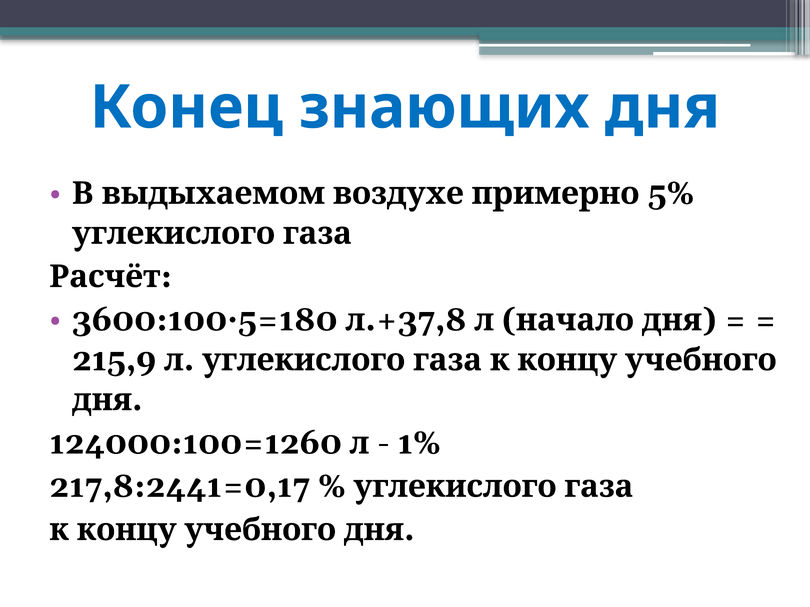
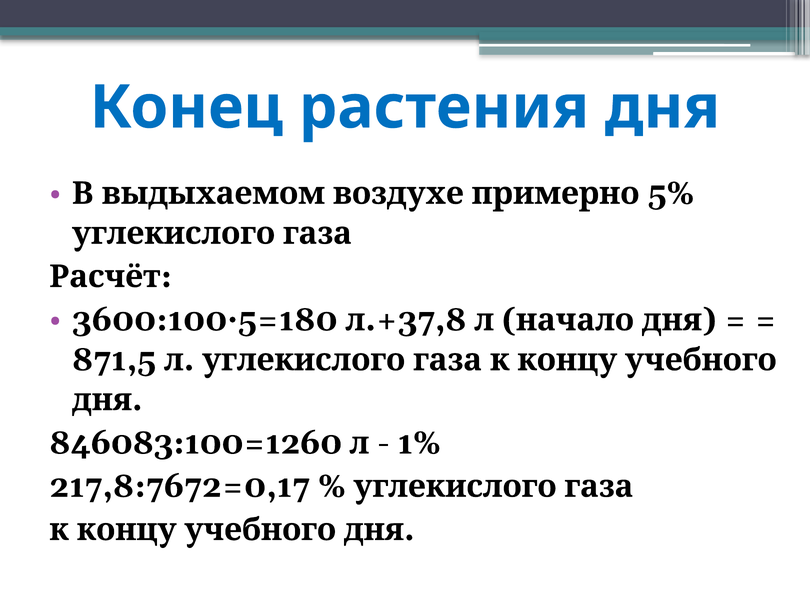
знающих: знающих -> растения (444, 108)
215,9: 215,9 -> 871,5 (114, 360)
124000:100=1260: 124000:100=1260 -> 846083:100=1260 (196, 443)
217,8:2441=0,17: 217,8:2441=0,17 -> 217,8:7672=0,17 (180, 487)
